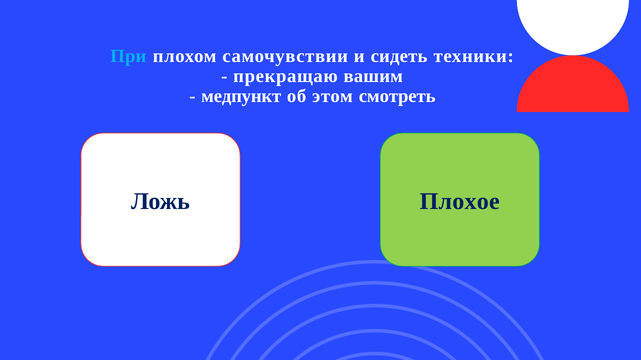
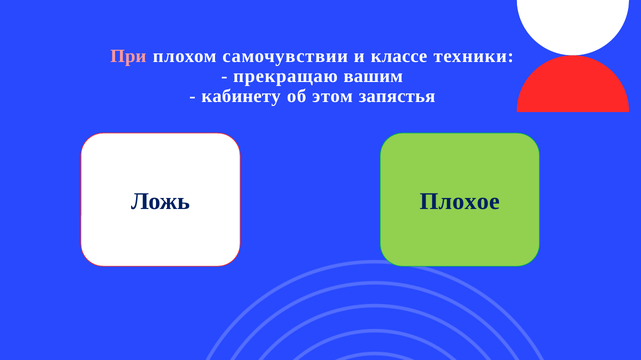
При colour: light blue -> pink (128, 56)
сидеть: сидеть -> классе (399, 56)
медпункт: медпункт -> кабинету (241, 96)
смотреть: смотреть -> запястья (397, 96)
